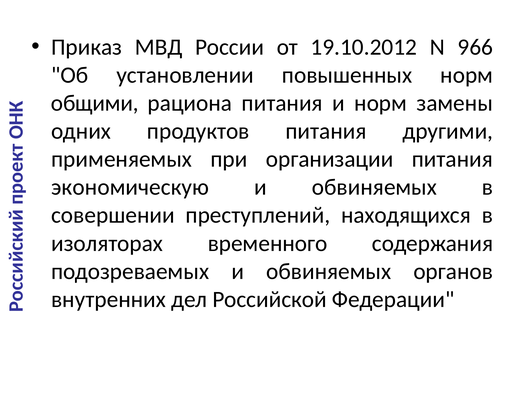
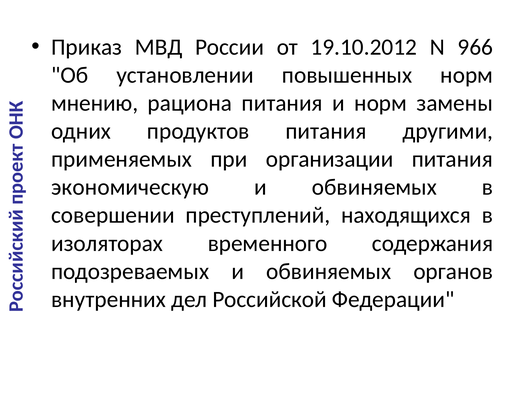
общими: общими -> мнению (95, 103)
